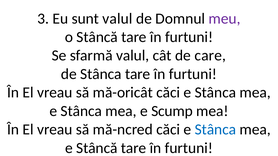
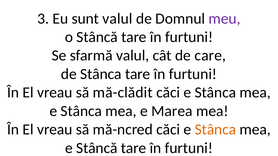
mă-oricât: mă-oricât -> mă-clădit (123, 93)
Scump: Scump -> Marea (172, 111)
Stânca colour: blue -> orange (215, 130)
